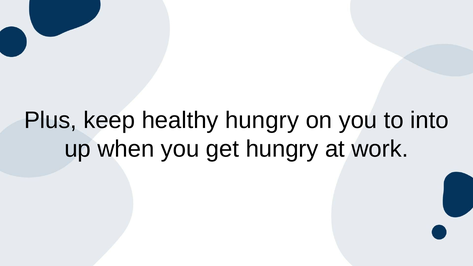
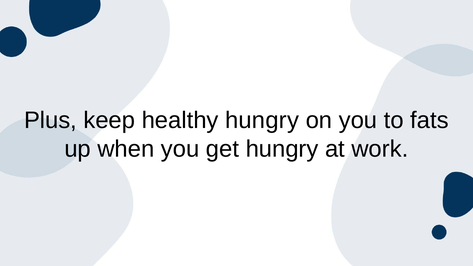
into: into -> fats (429, 120)
